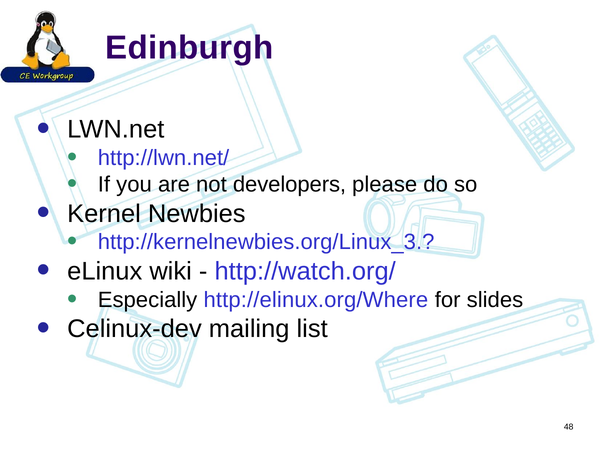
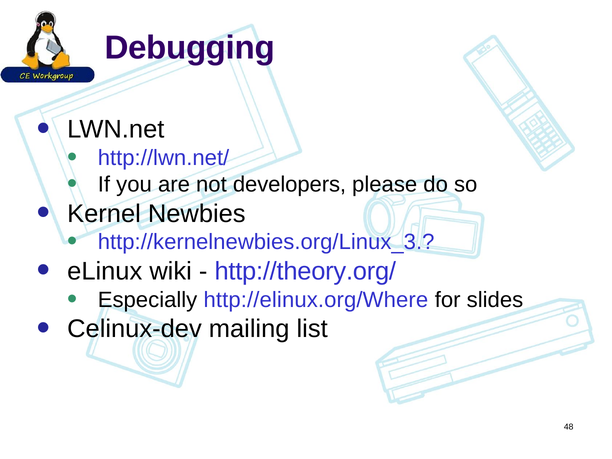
Edinburgh: Edinburgh -> Debugging (190, 48)
http://watch.org/: http://watch.org/ -> http://theory.org/ (305, 271)
